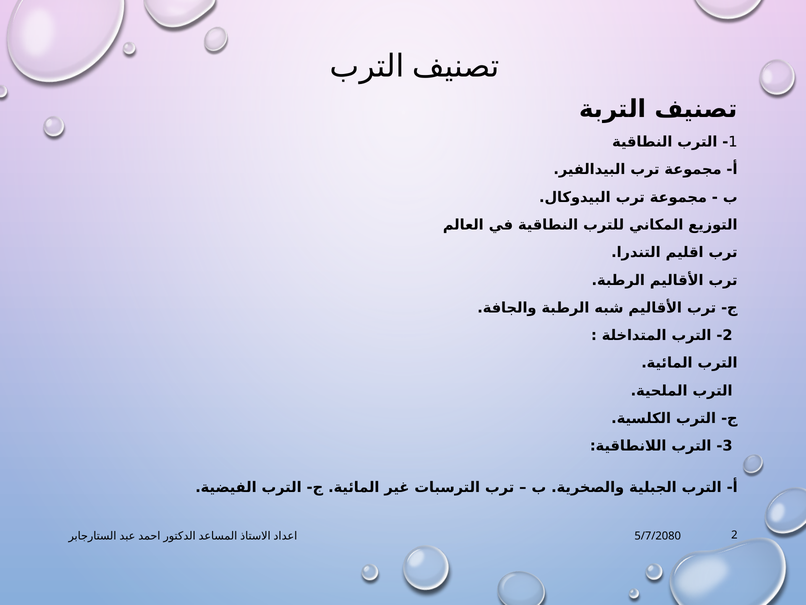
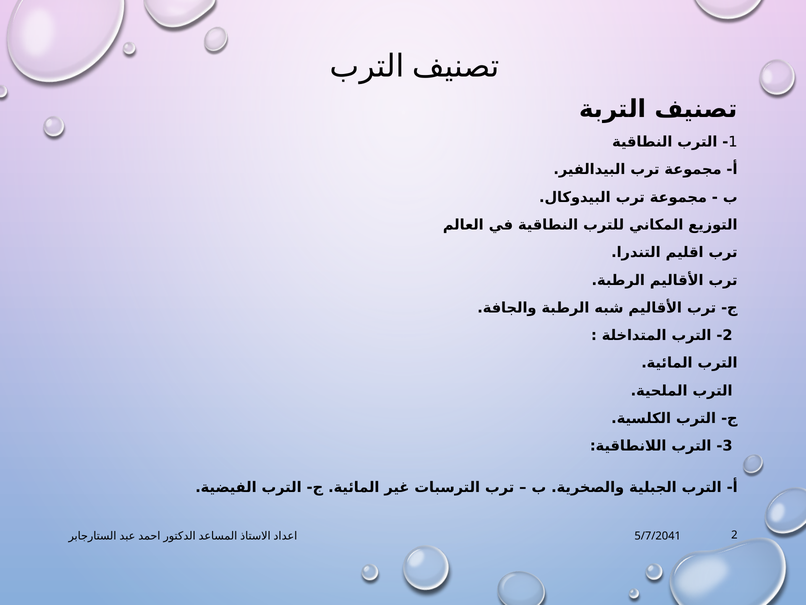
5/7/2080: 5/7/2080 -> 5/7/2041 (658, 535)
